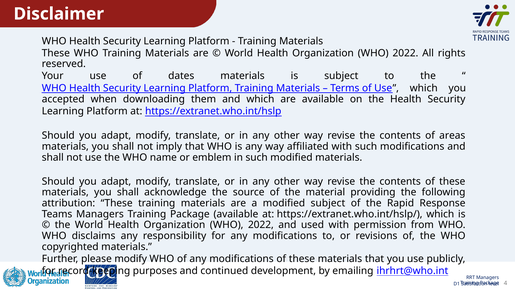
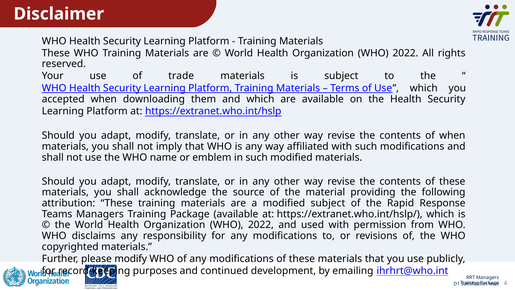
dates: dates -> trade (181, 76)
of areas: areas -> when (452, 135)
